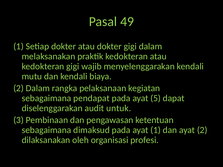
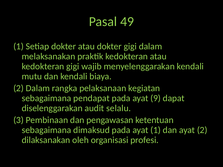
5: 5 -> 9 (156, 98)
untuk: untuk -> selalu (119, 108)
